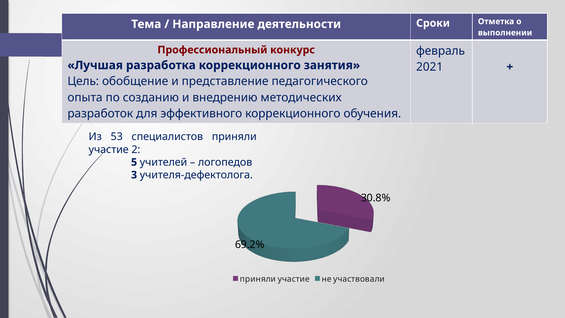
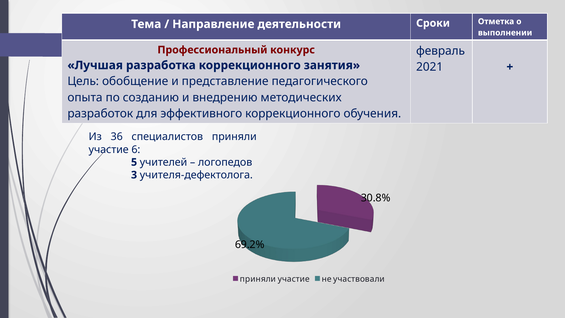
53: 53 -> 36 (117, 137)
2: 2 -> 6 (136, 149)
